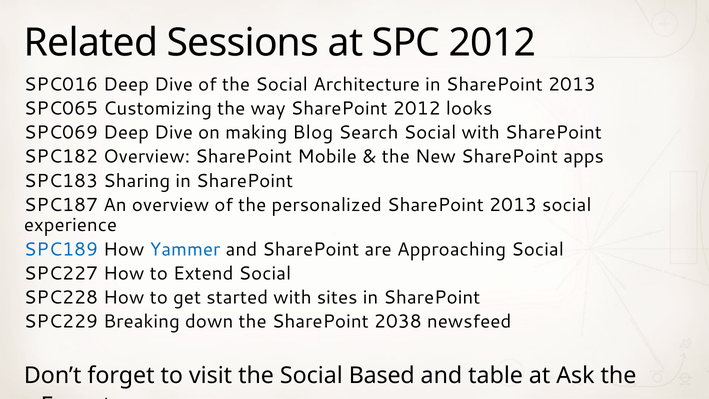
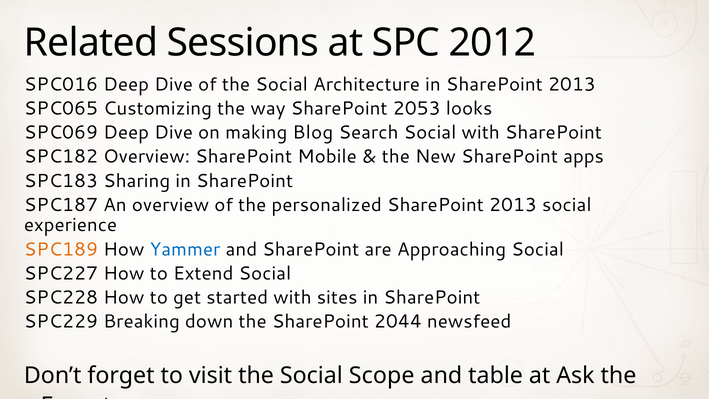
SharePoint 2012: 2012 -> 2053 (417, 108)
SPC189 colour: blue -> orange (61, 249)
2038: 2038 -> 2044 (398, 321)
Based: Based -> Scope (382, 375)
